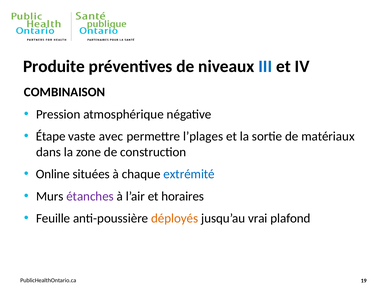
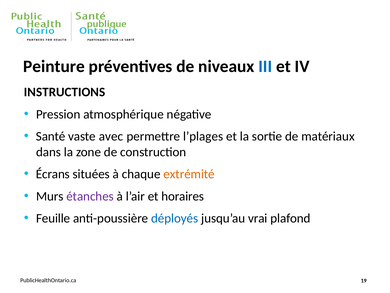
Produite: Produite -> Peinture (54, 66)
COMBINAISON: COMBINAISON -> INSTRUCTIONS (65, 92)
Étape: Étape -> Santé (51, 136)
Online: Online -> Écrans (53, 174)
extrémité colour: blue -> orange (189, 174)
déployés colour: orange -> blue (175, 218)
